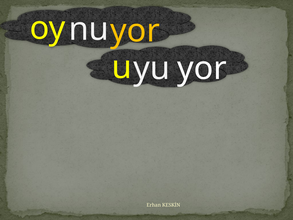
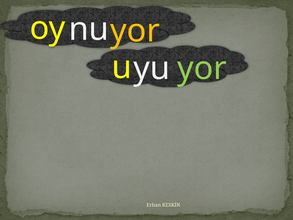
yor colour: white -> light green (202, 68)
